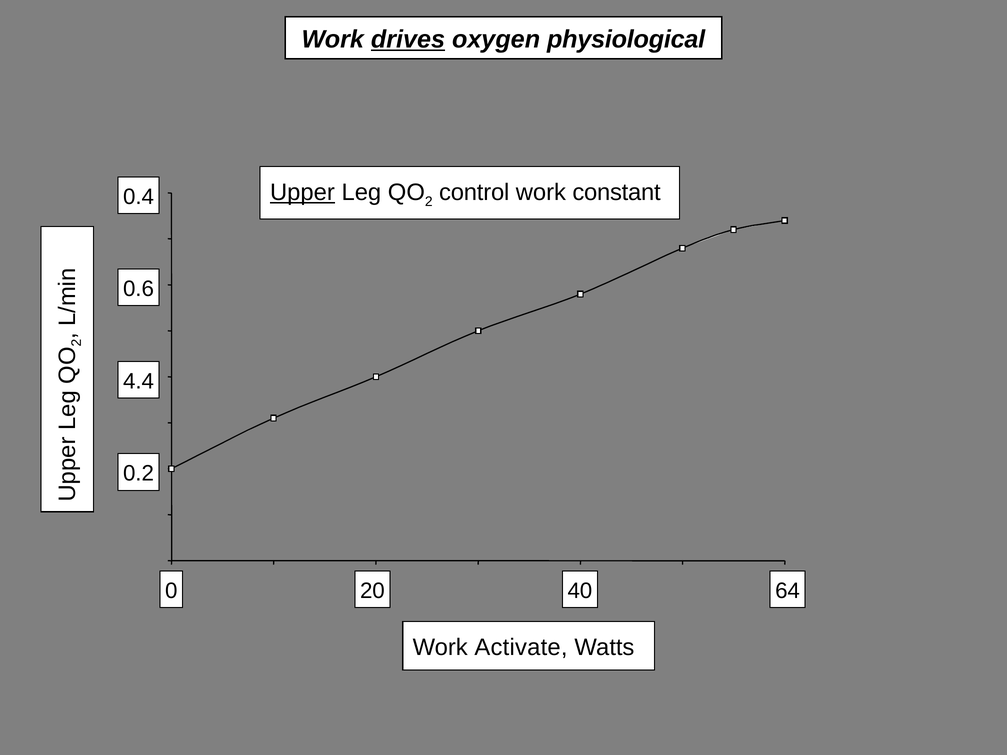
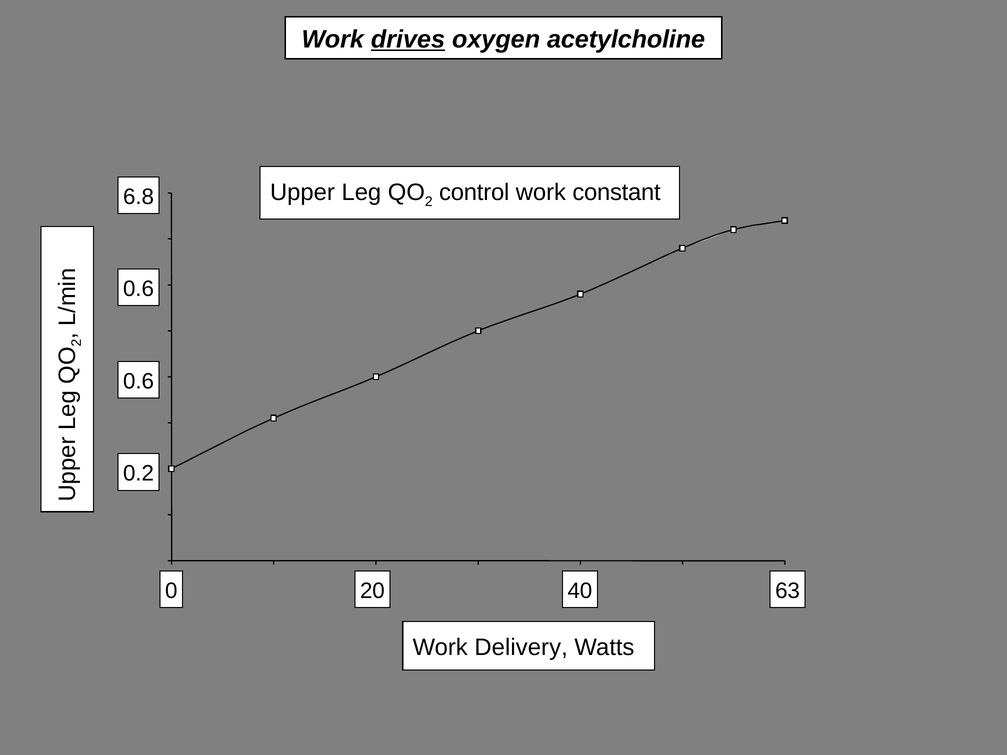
physiological: physiological -> acetylcholine (626, 39)
Upper underline: present -> none (302, 192)
0.4: 0.4 -> 6.8 (139, 197)
4.4: 4.4 -> 0.6 (139, 381)
64: 64 -> 63 (788, 591)
Activate: Activate -> Delivery (521, 648)
